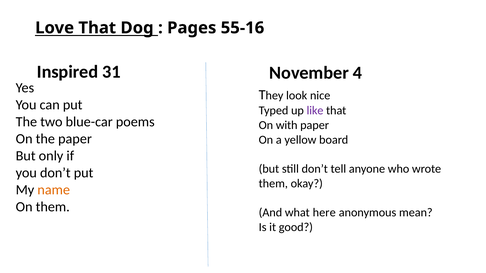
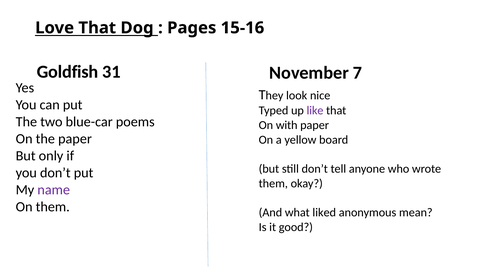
55-16: 55-16 -> 15-16 (242, 28)
Inspired: Inspired -> Goldfish (68, 72)
4: 4 -> 7 (358, 73)
name colour: orange -> purple (54, 190)
here: here -> liked (324, 213)
